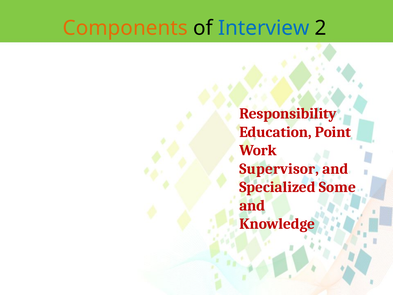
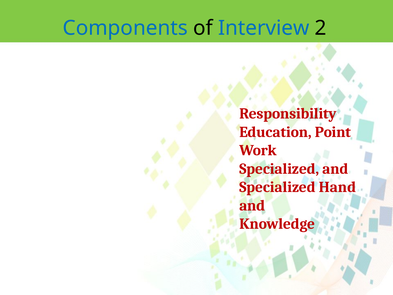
Components colour: orange -> blue (125, 28)
Supervisor: Supervisor -> Specialized (279, 169)
Some: Some -> Hand (337, 187)
